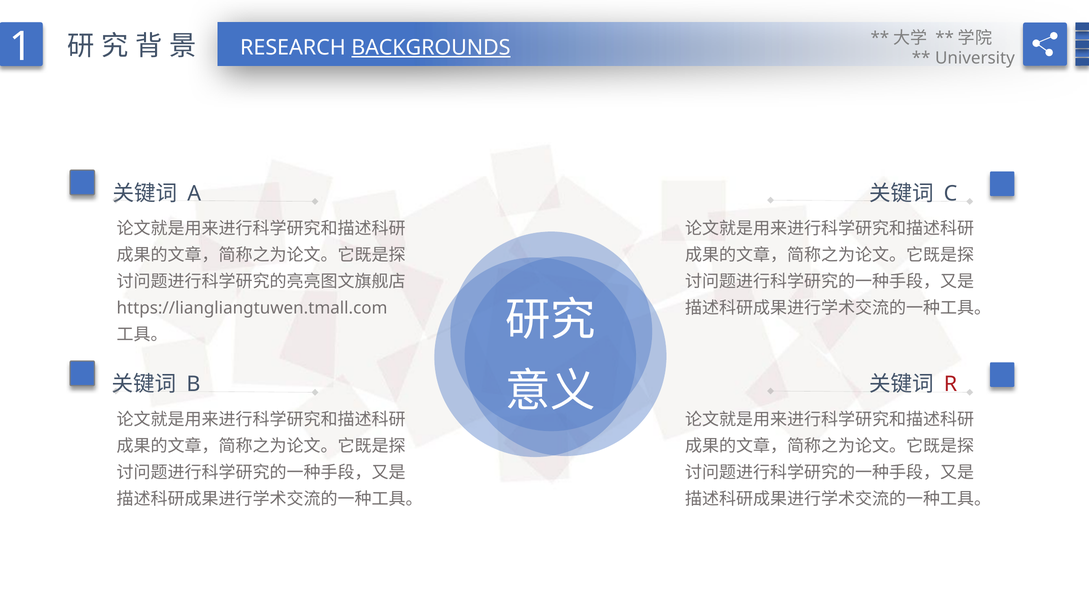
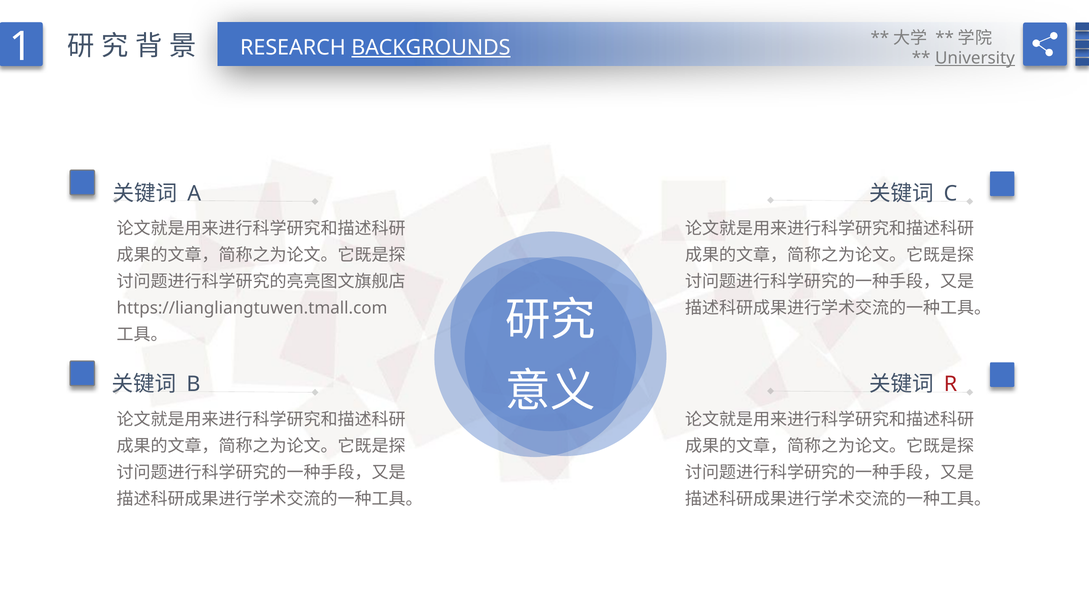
University underline: none -> present (975, 58)
